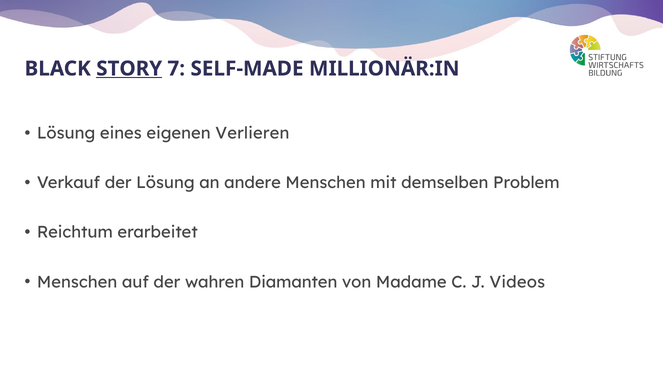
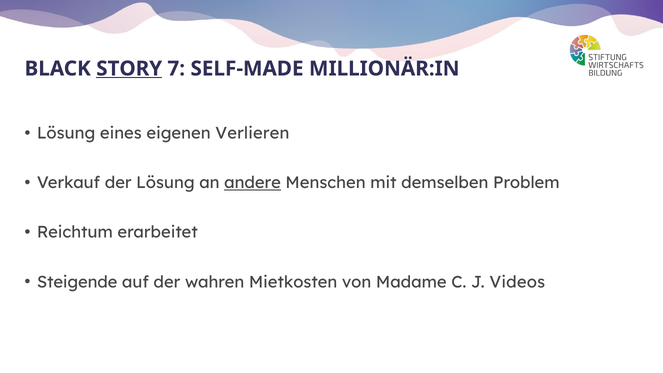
andere underline: none -> present (253, 183)
Menschen: Menschen -> Steigende (77, 282)
Diamanten: Diamanten -> Mietkosten (293, 282)
